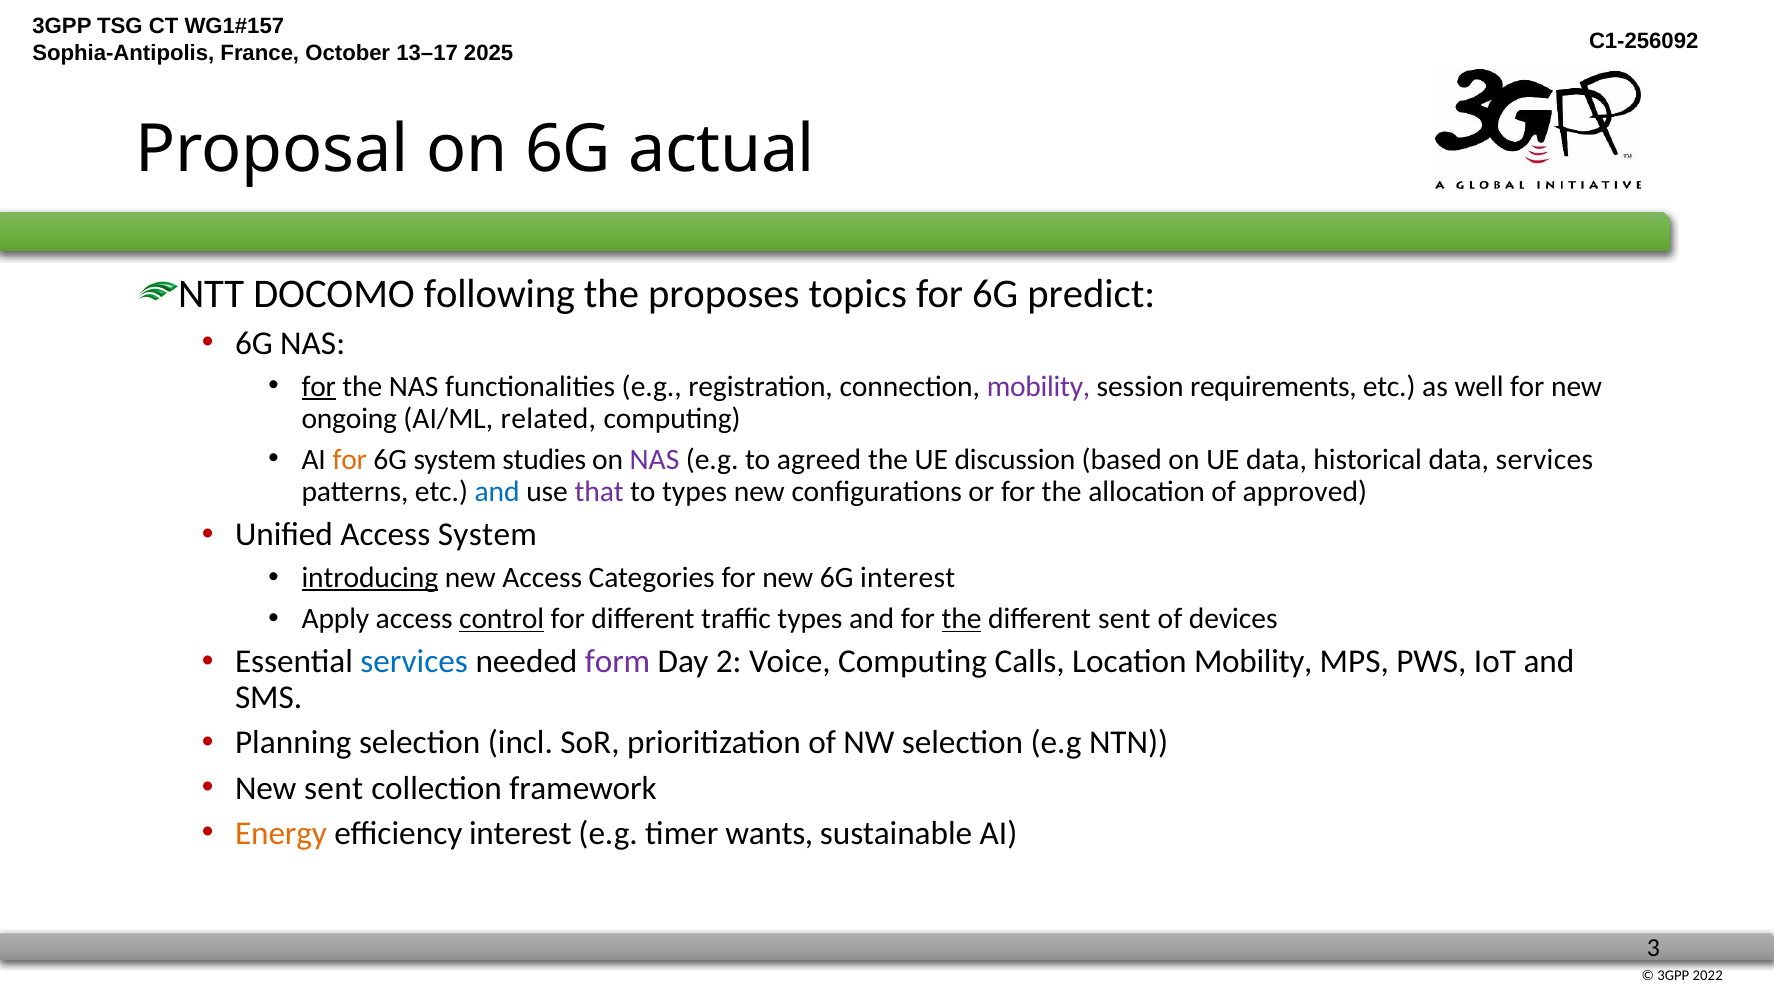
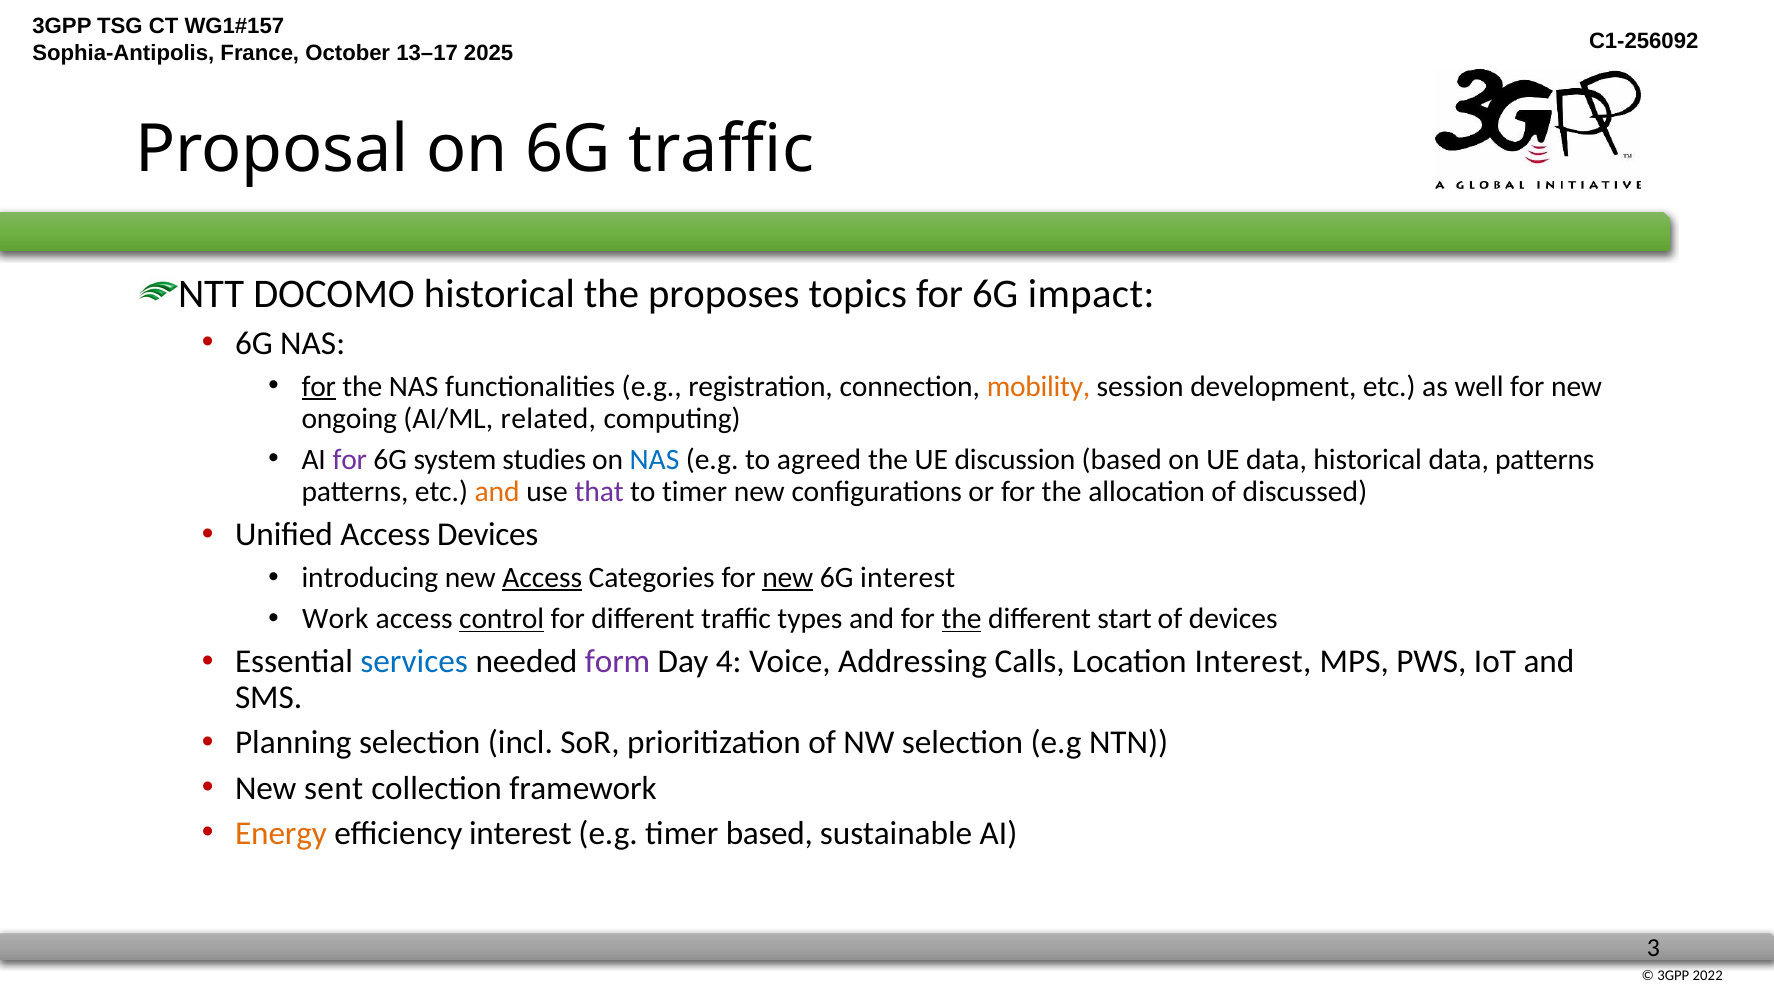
6G actual: actual -> traffic (722, 149)
DOCOMO following: following -> historical (499, 294)
predict: predict -> impact (1091, 294)
mobility colour: purple -> orange (1039, 386)
requirements: requirements -> development (1273, 386)
for colour: orange -> purple (350, 459)
NAS colour: purple -> blue (655, 459)
data services: services -> patterns (1545, 459)
and colour: blue -> orange (497, 491)
to types: types -> timer (695, 491)
approved: approved -> discussed (1305, 491)
Access System: System -> Devices (488, 534)
introducing underline: present -> none (370, 577)
Access underline: none -> present (542, 577)
new underline: none -> present (788, 577)
Apply: Apply -> Work (335, 619)
different sent: sent -> start (1125, 619)
2: 2 -> 4 (729, 662)
Voice Computing: Computing -> Addressing (913, 662)
Location Mobility: Mobility -> Interest (1253, 662)
timer wants: wants -> based (769, 833)
